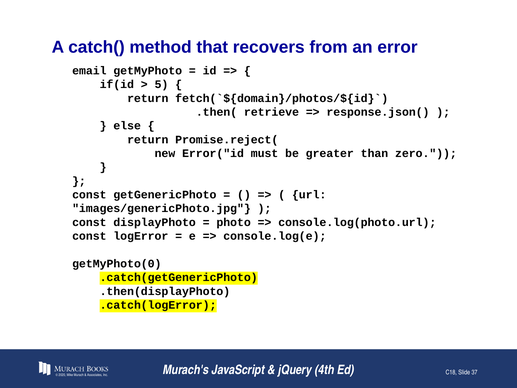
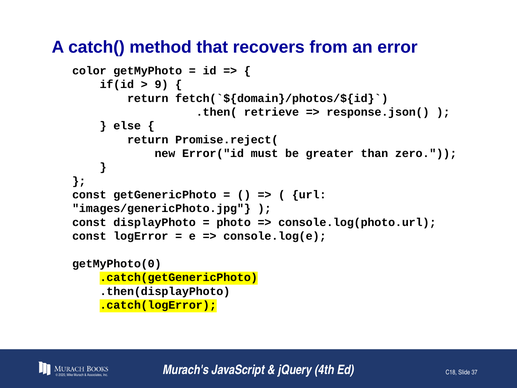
email: email -> color (89, 71)
5: 5 -> 9 (161, 84)
